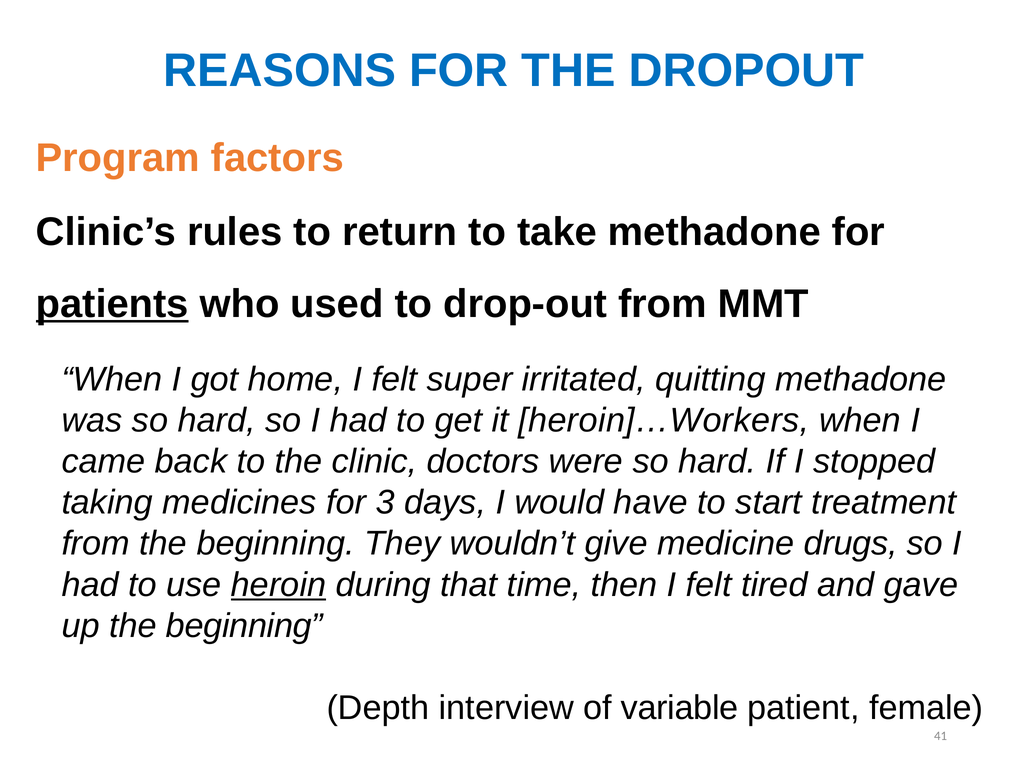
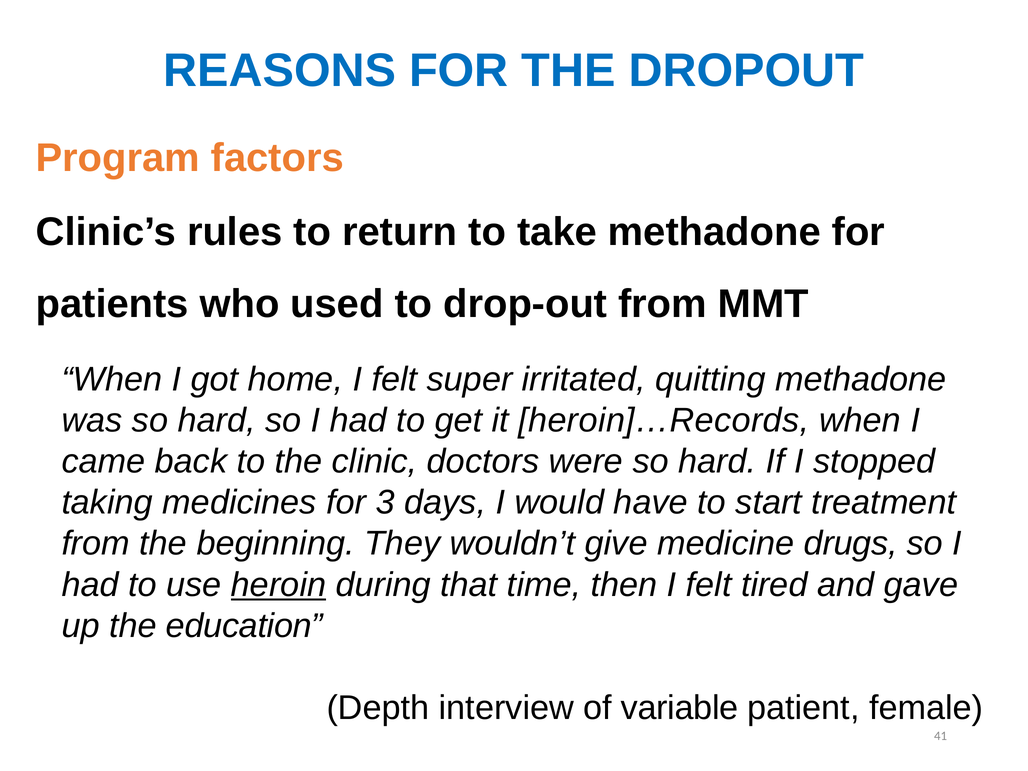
patients underline: present -> none (112, 304)
heroin]…Workers: heroin]…Workers -> heroin]…Records (664, 420)
up the beginning: beginning -> education (244, 626)
